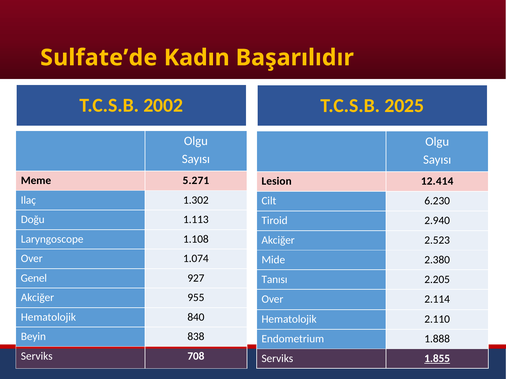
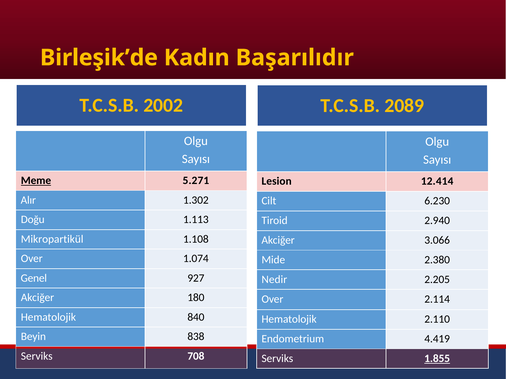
Sulfate’de: Sulfate’de -> Birleşik’de (99, 58)
2025: 2025 -> 2089 (404, 106)
Meme underline: none -> present (36, 181)
Ilaç: Ilaç -> Alır (28, 200)
Laryngoscope: Laryngoscope -> Mikropartikül (52, 239)
2.523: 2.523 -> 3.066 (437, 240)
Tanısı: Tanısı -> Nedir (274, 280)
955: 955 -> 180 (196, 298)
1.888: 1.888 -> 4.419 (437, 339)
